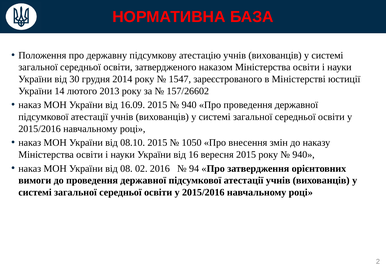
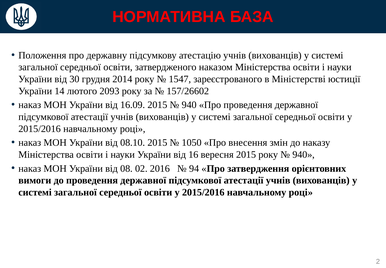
2013: 2013 -> 2093 (109, 91)
